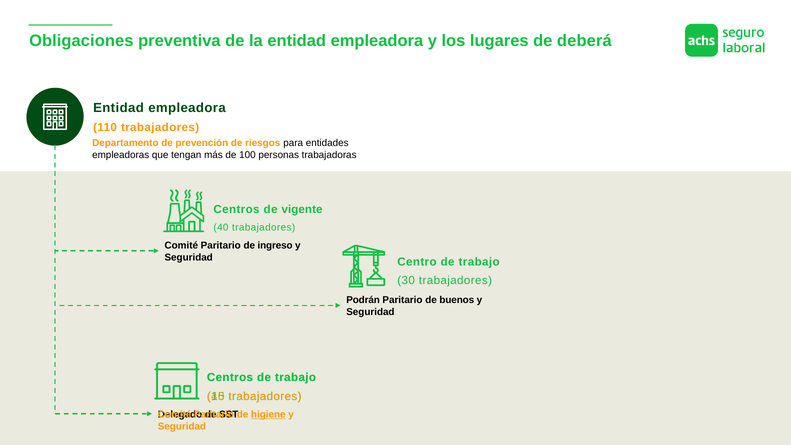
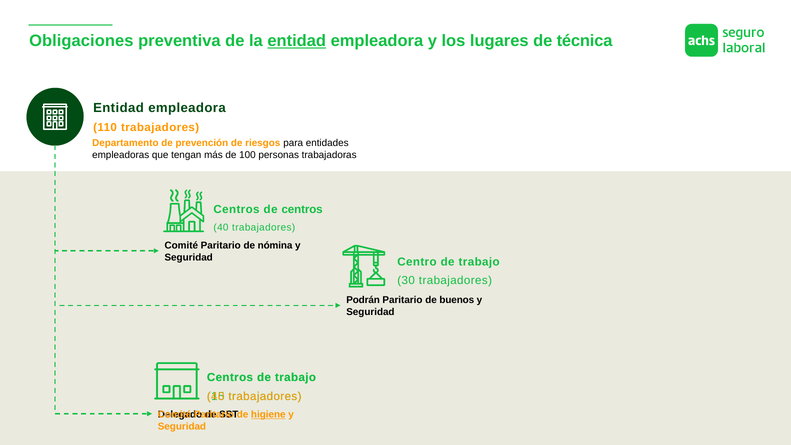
entidad underline: none -> present (297, 41)
deberá: deberá -> técnica (585, 41)
de vigente: vigente -> centros (302, 210)
ingreso: ingreso -> nómina (275, 245)
